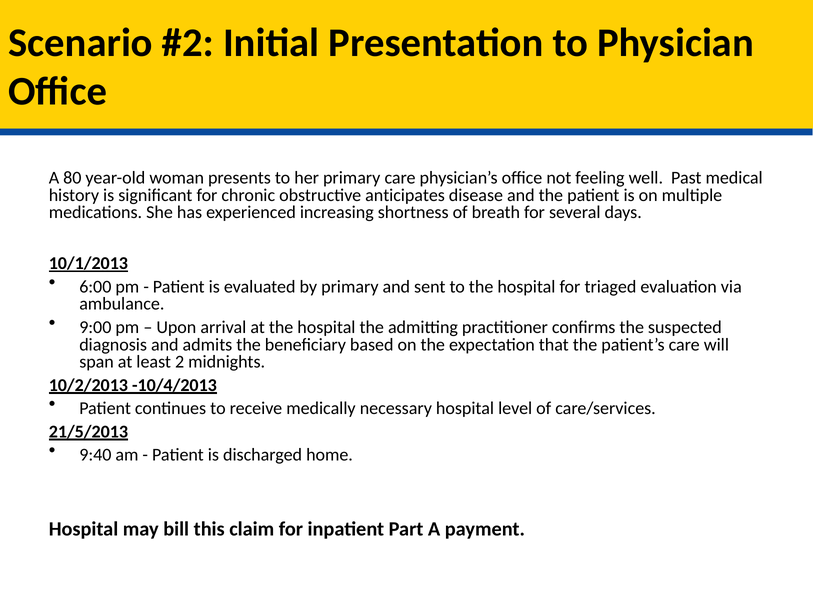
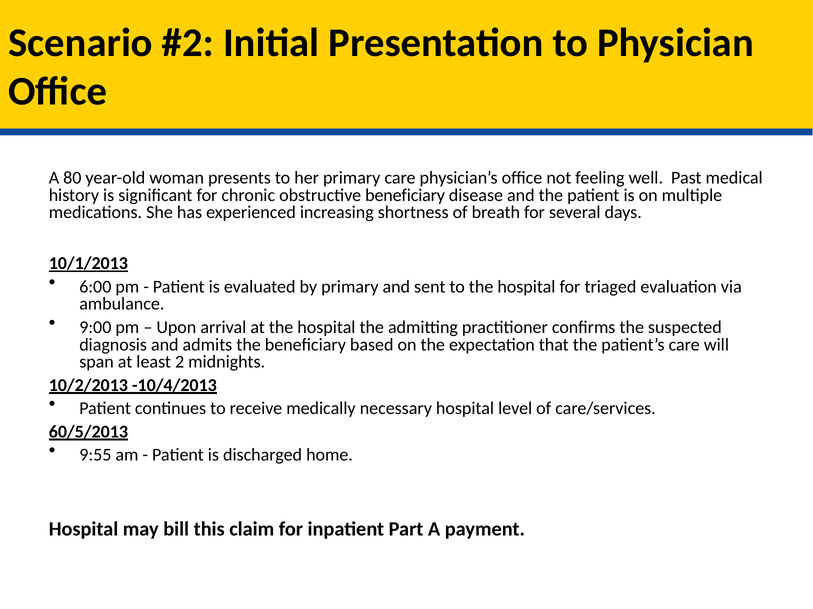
obstructive anticipates: anticipates -> beneficiary (405, 195)
21/5/2013: 21/5/2013 -> 60/5/2013 (88, 432)
9:40: 9:40 -> 9:55 (95, 456)
